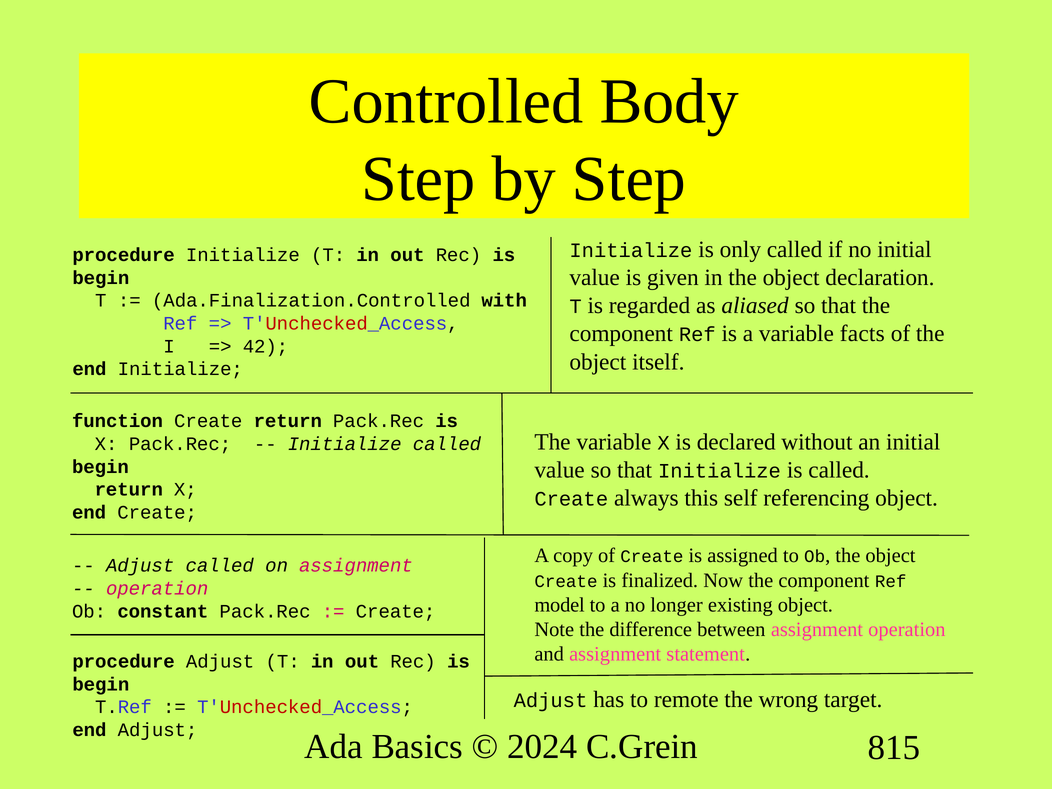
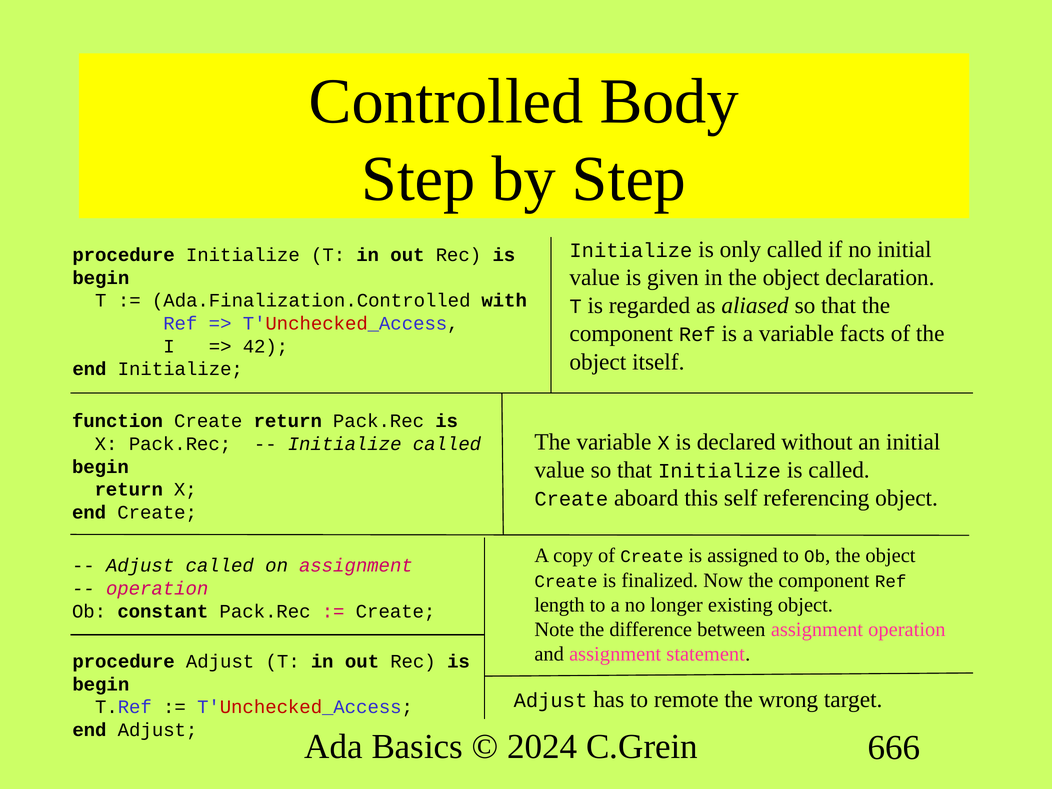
always: always -> aboard (646, 498)
model: model -> length (560, 605)
815: 815 -> 666 (894, 748)
